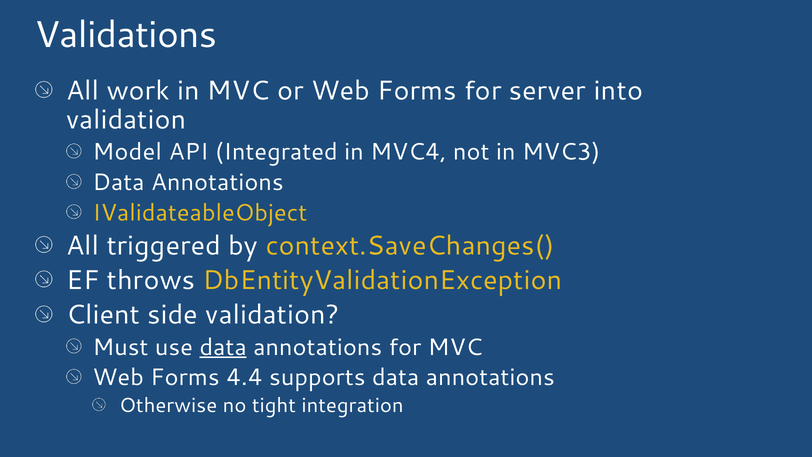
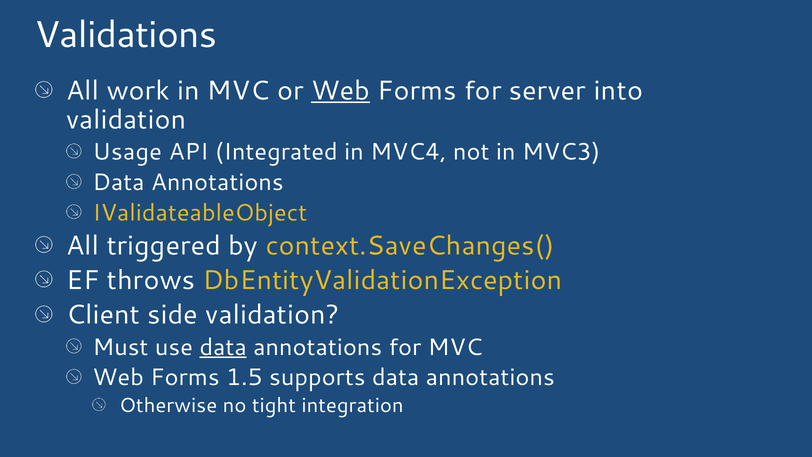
Web underline: none -> present (340, 91)
Model: Model -> Usage (127, 152)
4.4: 4.4 -> 1.5 (244, 377)
